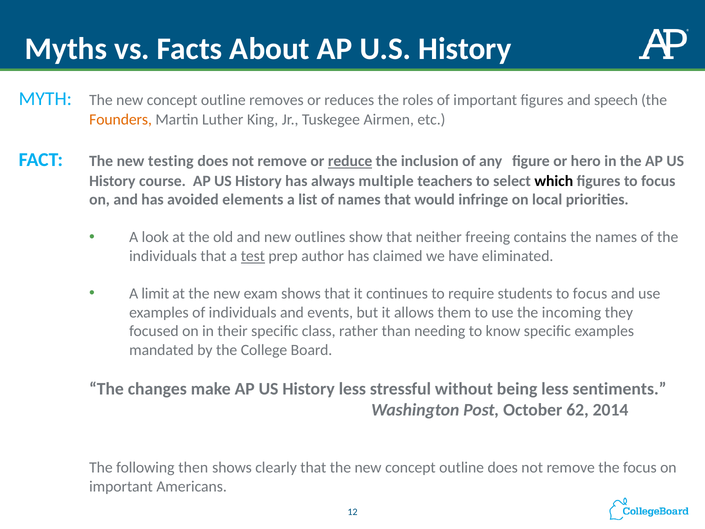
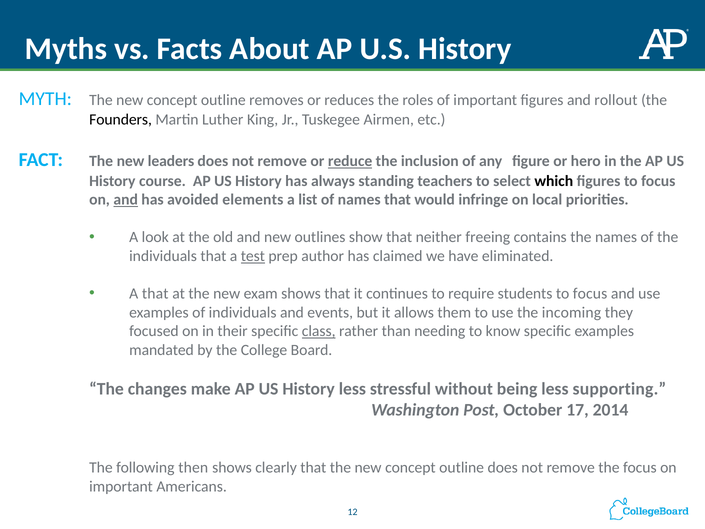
speech: speech -> rollout (616, 100)
Founders colour: orange -> black (121, 120)
testing: testing -> leaders (171, 161)
multiple: multiple -> standing (386, 181)
and underline: none -> present (126, 200)
A limit: limit -> that (155, 294)
class underline: none -> present (319, 331)
sentiments: sentiments -> supporting (619, 389)
62: 62 -> 17 (577, 410)
